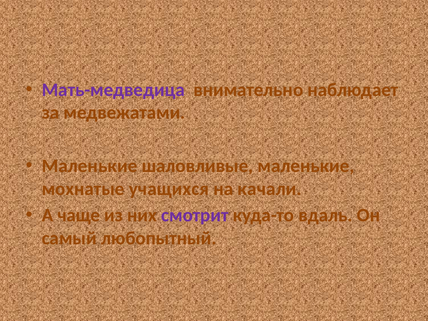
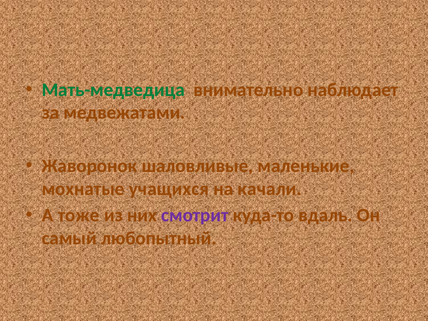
Мать-медведица colour: purple -> green (113, 90)
Маленькие: Маленькие -> Жаворонок (90, 166)
чаще: чаще -> тоже (79, 215)
